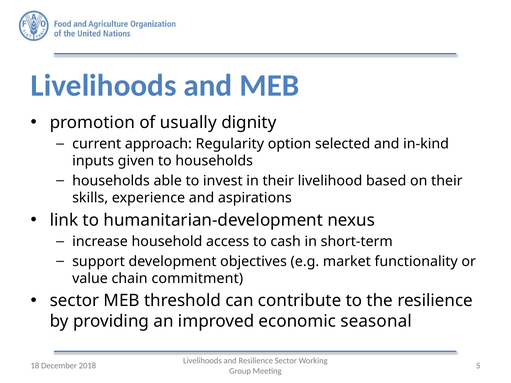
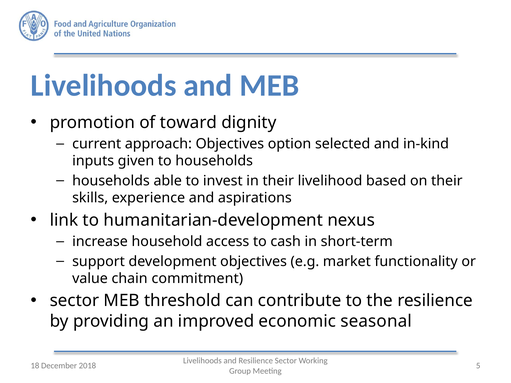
usually: usually -> toward (188, 123)
approach Regularity: Regularity -> Objectives (230, 144)
